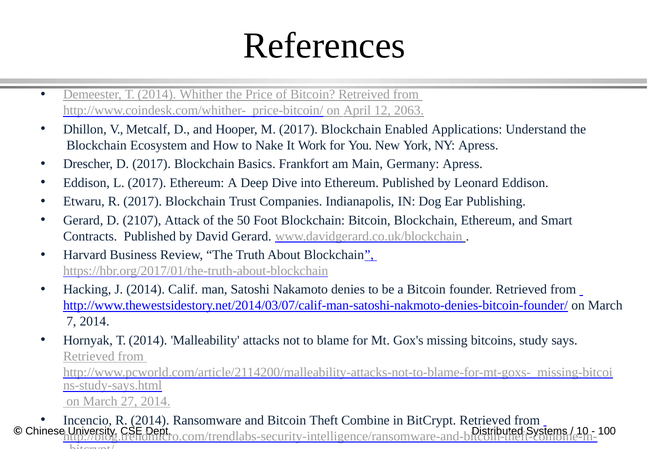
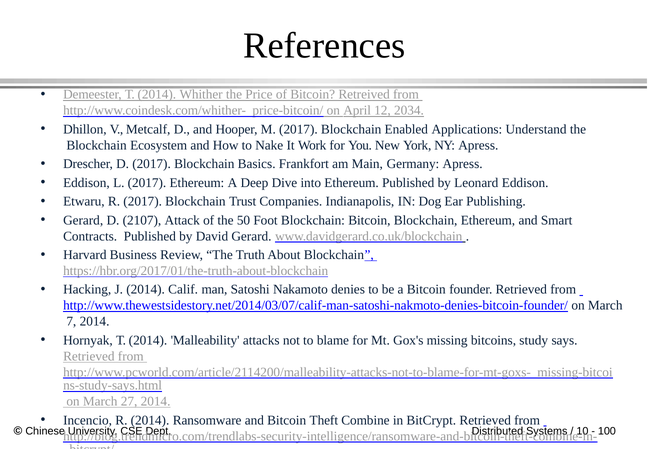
2063: 2063 -> 2034 (409, 110)
